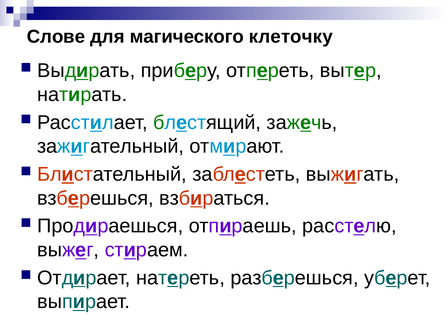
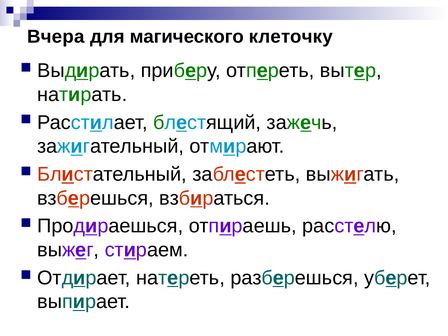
Слове: Слове -> Вчера (56, 37)
